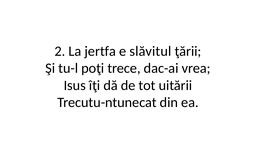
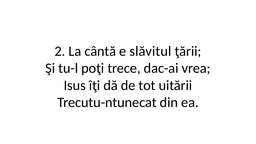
jertfa: jertfa -> cântă (100, 51)
